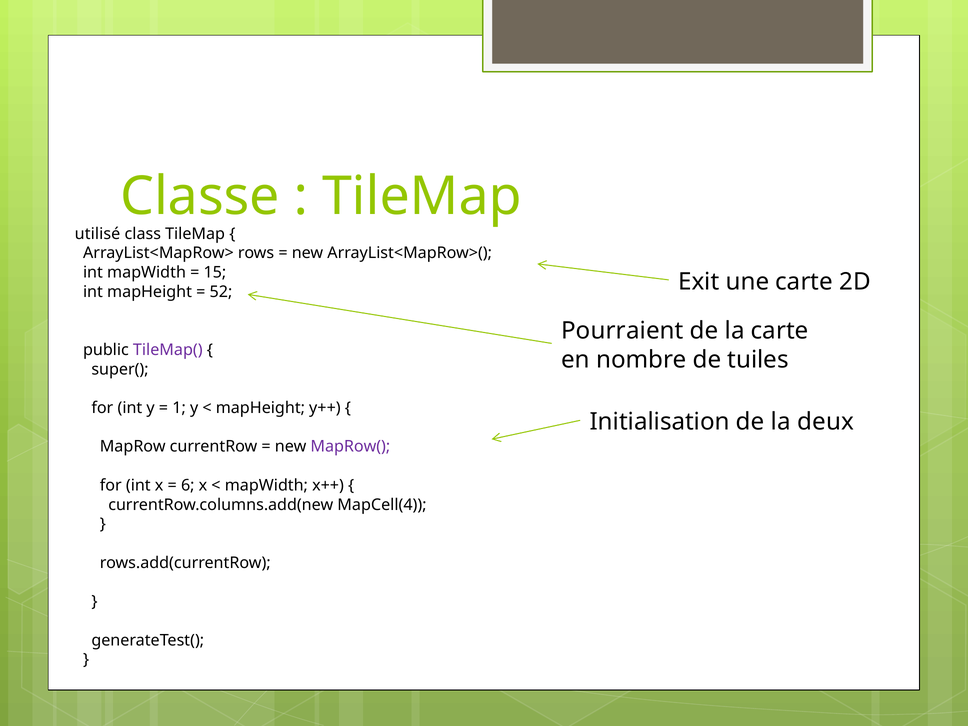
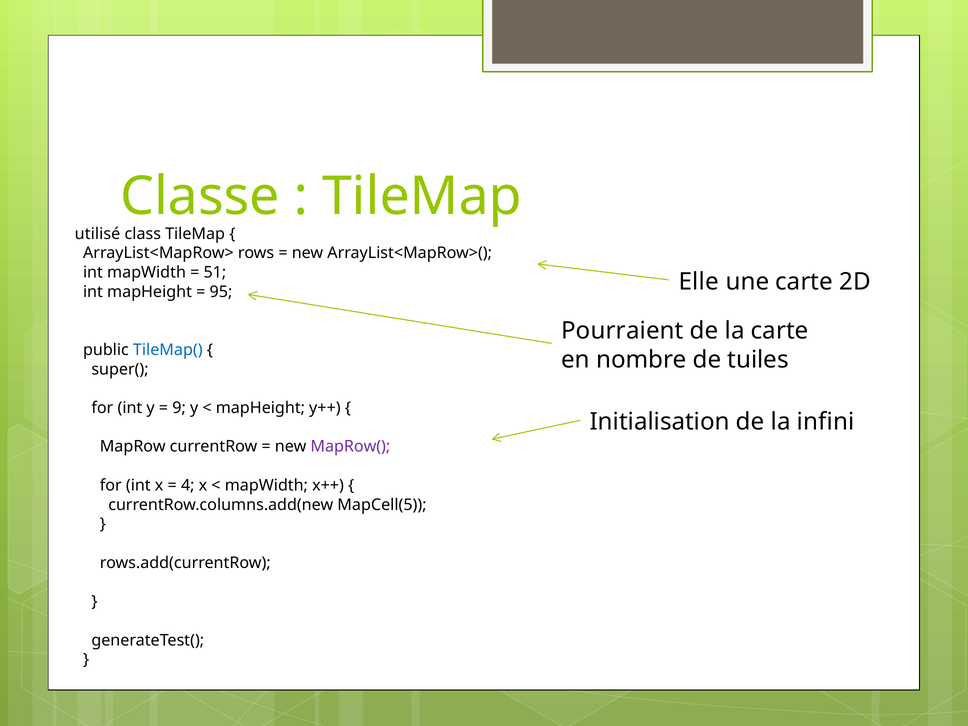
15: 15 -> 51 (215, 272)
Exit: Exit -> Elle (699, 282)
52: 52 -> 95 (221, 292)
TileMap( colour: purple -> blue (168, 350)
1: 1 -> 9 (179, 408)
deux: deux -> infini (826, 422)
6: 6 -> 4 (188, 485)
MapCell(4: MapCell(4 -> MapCell(5 (382, 505)
